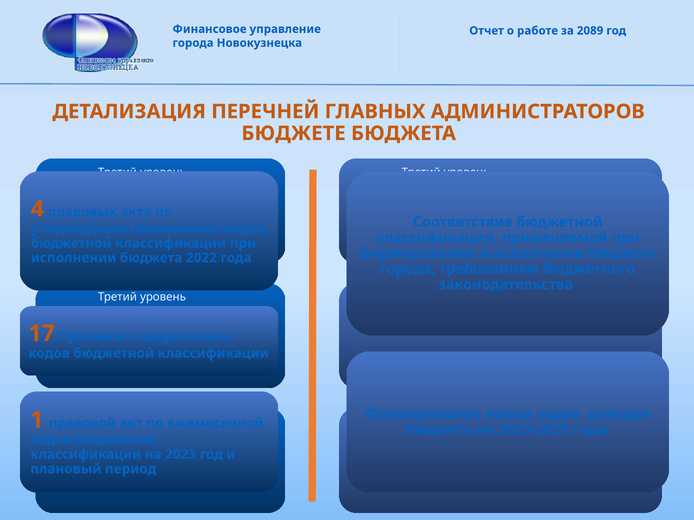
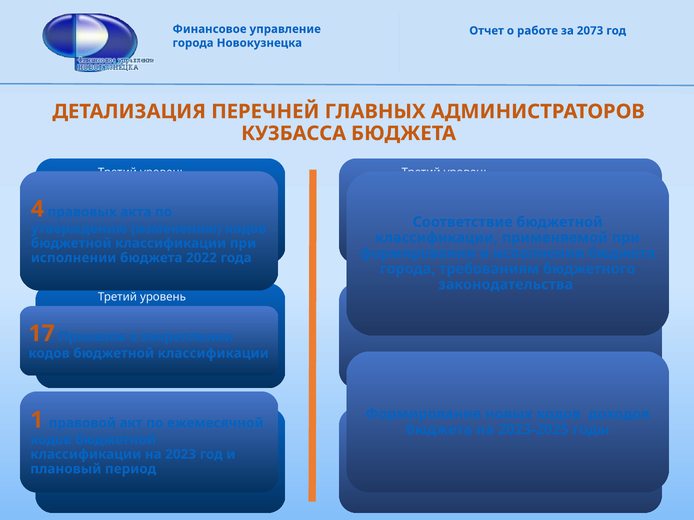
2089: 2089 -> 2073 (590, 31)
БЮДЖЕТЕ: БЮДЖЕТЕ -> КУЗБАССА (294, 134)
